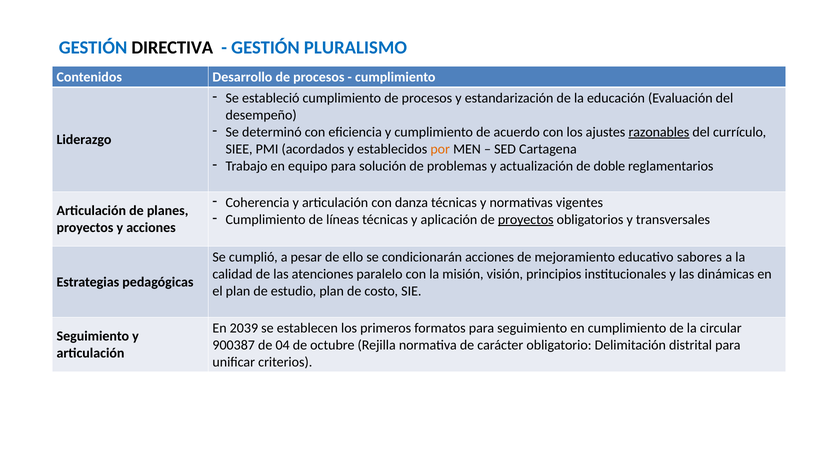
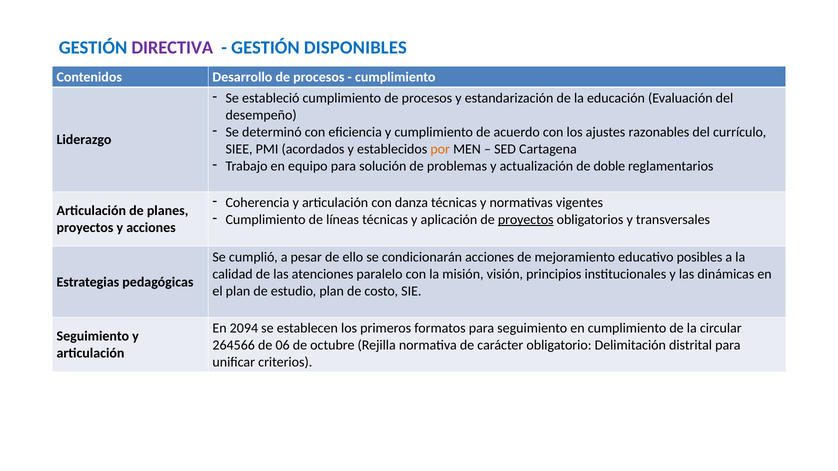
DIRECTIVA colour: black -> purple (172, 48)
PLURALISMO: PLURALISMO -> DISPONIBLES (355, 48)
razonables underline: present -> none (659, 132)
sabores: sabores -> posibles (700, 257)
2039: 2039 -> 2094 (244, 328)
900387: 900387 -> 264566 (234, 346)
04: 04 -> 06 (283, 346)
